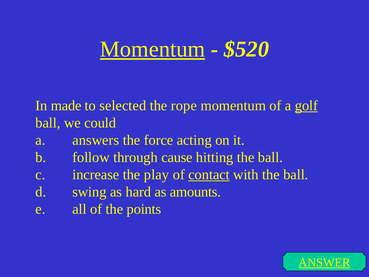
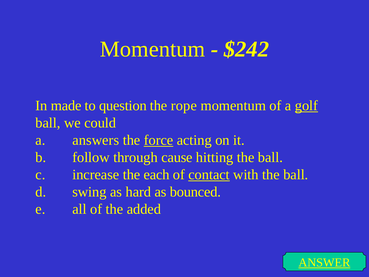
Momentum underline: present -> none (152, 49)
$520: $520 -> $242 (246, 49)
selected: selected -> question (123, 106)
force underline: none -> present (159, 140)
play: play -> each (157, 175)
amounts: amounts -> bounced (195, 192)
points: points -> added (144, 209)
